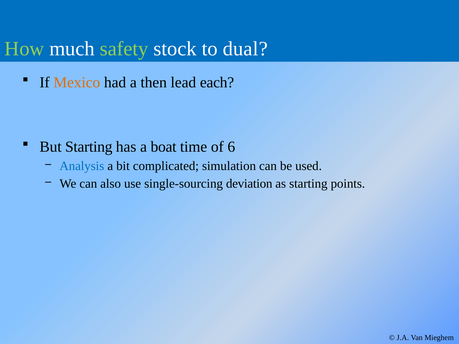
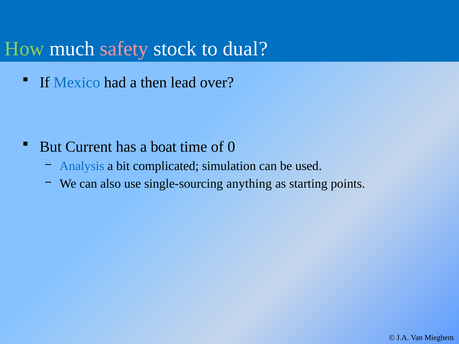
safety colour: light green -> pink (124, 49)
Mexico colour: orange -> blue (77, 82)
each: each -> over (217, 82)
But Starting: Starting -> Current (89, 147)
6: 6 -> 0 (231, 147)
deviation: deviation -> anything (249, 184)
